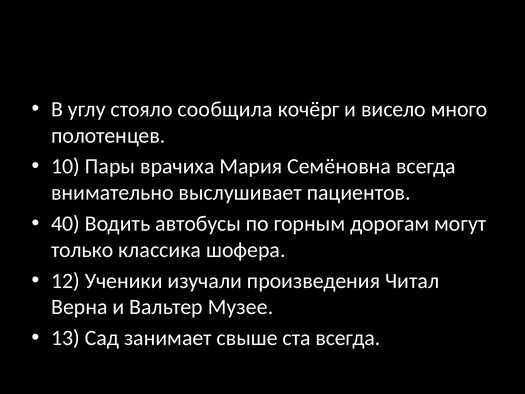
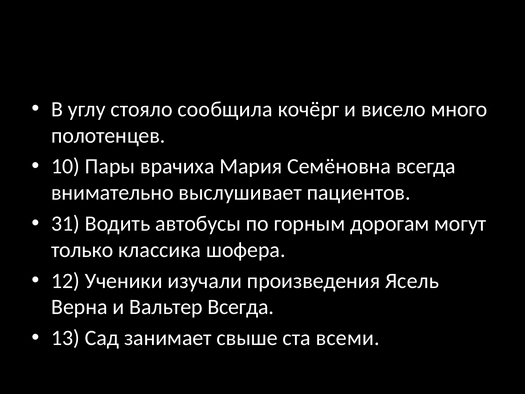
40: 40 -> 31 (66, 223)
Читал: Читал -> Ясель (412, 281)
Вальтер Музее: Музее -> Всегда (241, 307)
ста всегда: всегда -> всеми (348, 338)
